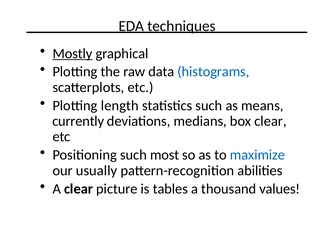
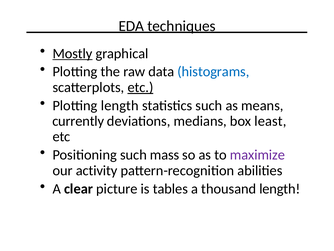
etc underline: none -> present (140, 87)
box clear: clear -> least (270, 121)
most: most -> mass (165, 155)
maximize colour: blue -> purple (257, 155)
usually: usually -> activity (97, 170)
thousand values: values -> length (280, 188)
